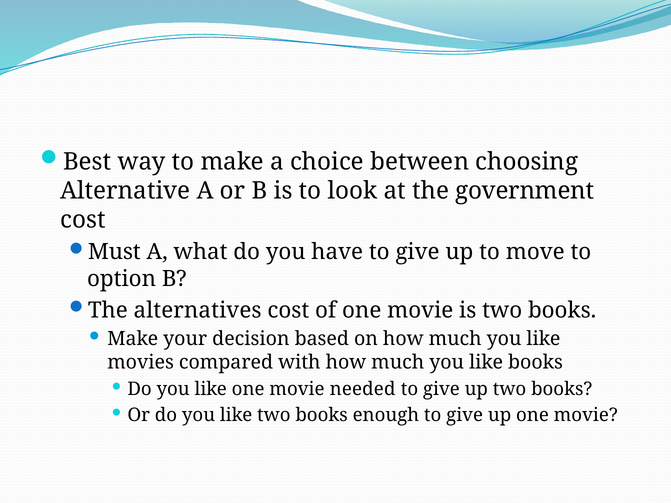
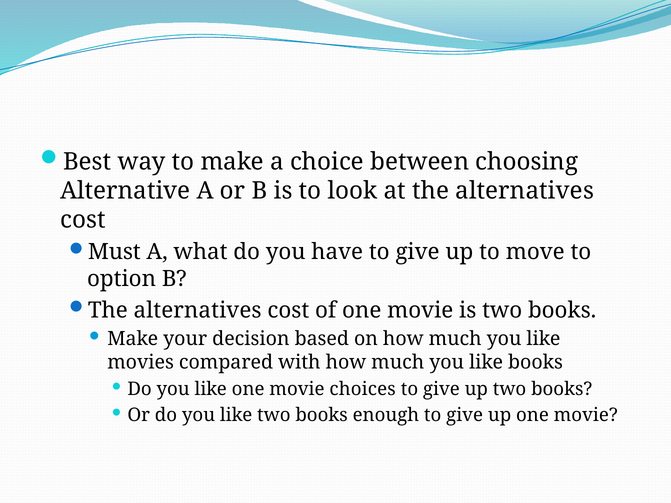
at the government: government -> alternatives (525, 191)
needed: needed -> choices (363, 389)
